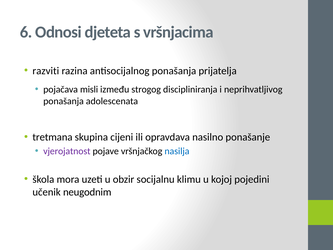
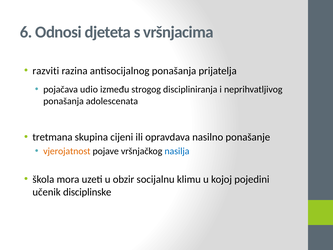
misli: misli -> udio (89, 89)
vjerojatnost colour: purple -> orange (67, 151)
neugodnim: neugodnim -> disciplinske (87, 192)
